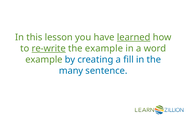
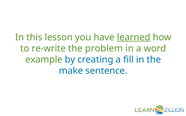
re-write underline: present -> none (49, 49)
the example: example -> problem (104, 49)
many: many -> make (71, 71)
